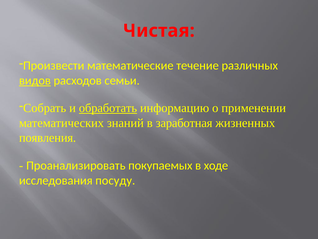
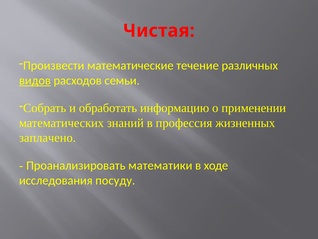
обработать underline: present -> none (108, 108)
заработная: заработная -> профессия (184, 123)
появления: появления -> заплачено (47, 138)
покупаемых: покупаемых -> математики (160, 165)
